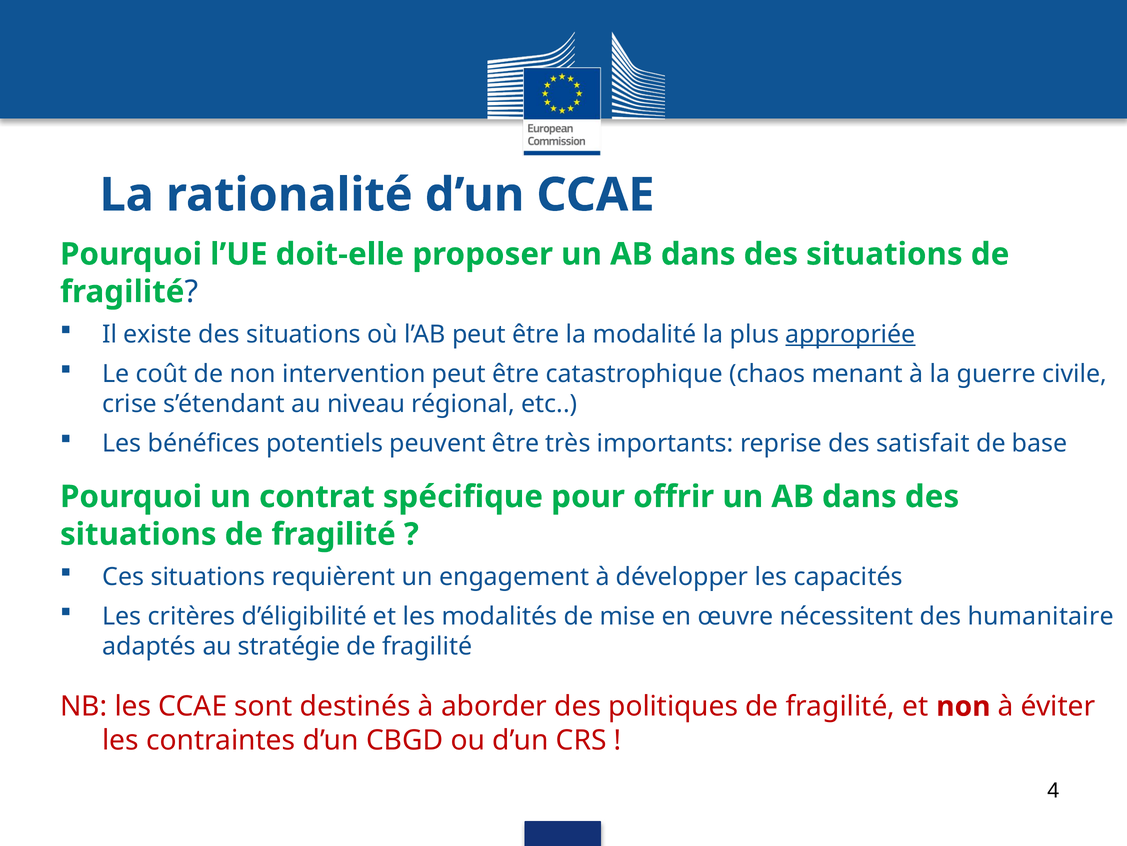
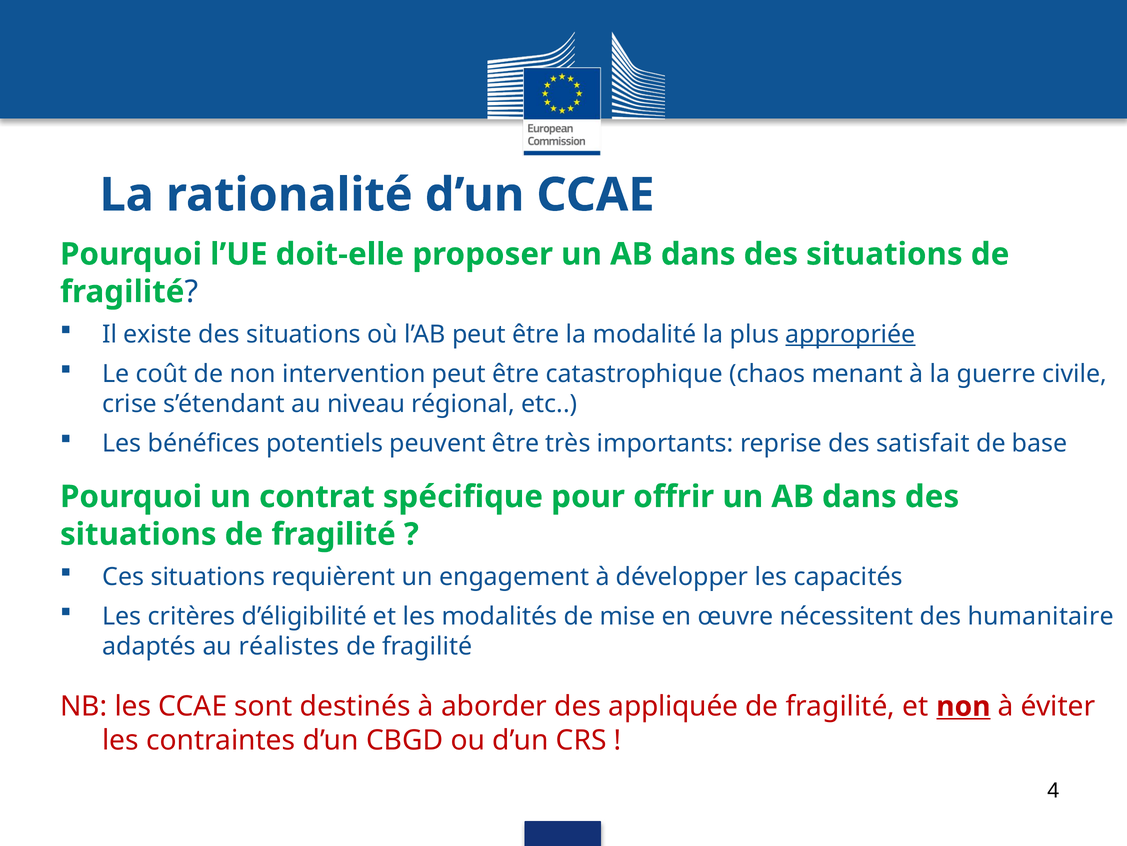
stratégie: stratégie -> réalistes (289, 646)
politiques: politiques -> appliquée (673, 706)
non underline: none -> present (963, 706)
